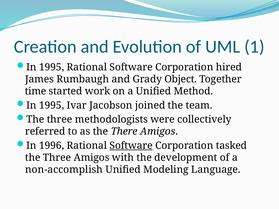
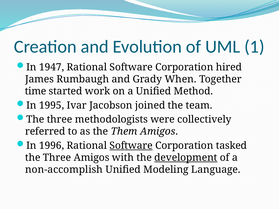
1995: 1995 -> 1947 (52, 67)
Object: Object -> When (181, 79)
There: There -> Them (124, 132)
development underline: none -> present (186, 158)
